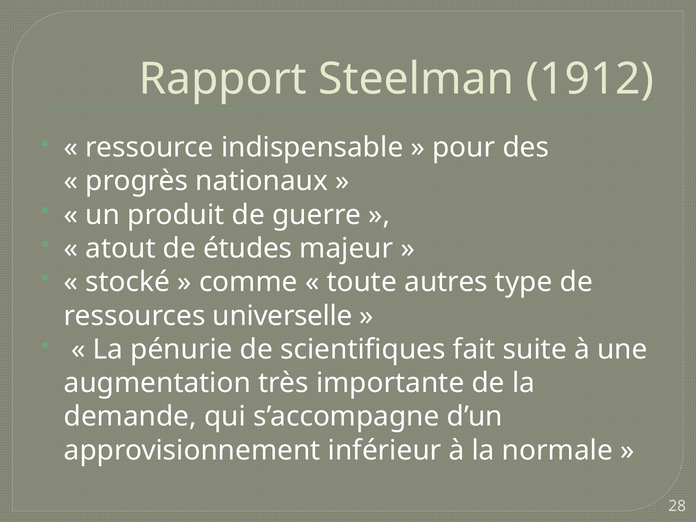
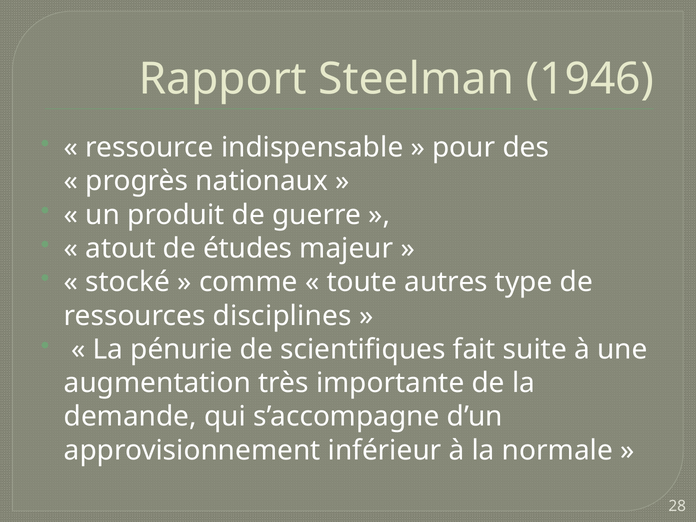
1912: 1912 -> 1946 (590, 79)
universelle: universelle -> disciplines (282, 316)
